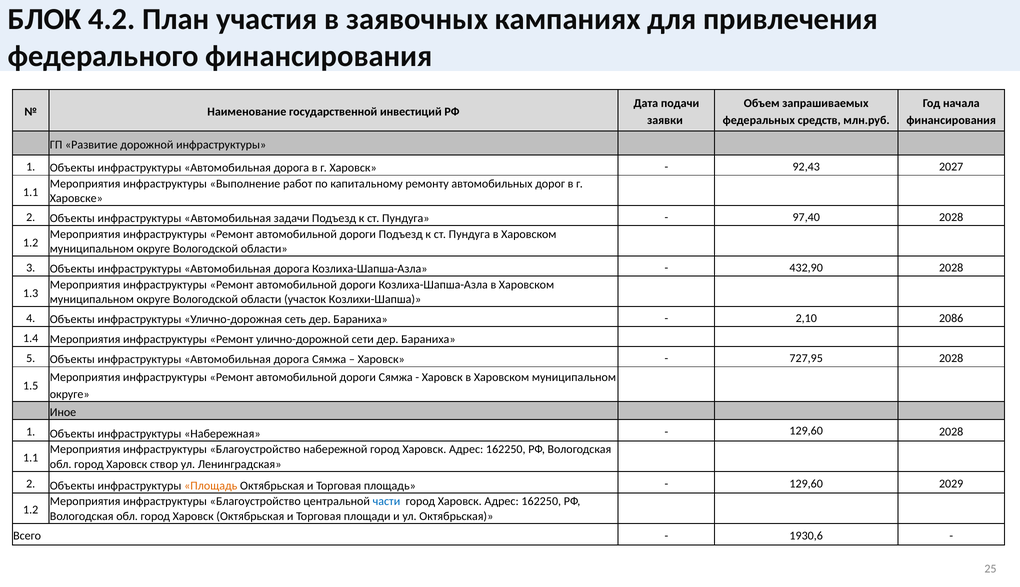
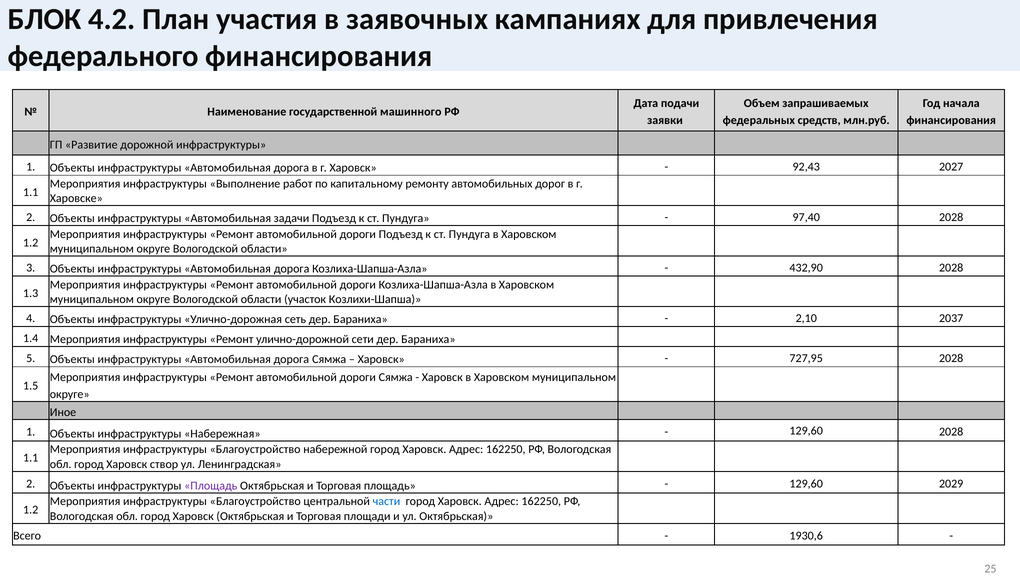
инвестиций: инвестиций -> машинного (411, 112)
2086: 2086 -> 2037 (951, 318)
Площадь colour: orange -> purple (211, 486)
